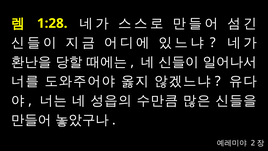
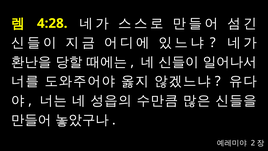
1:28: 1:28 -> 4:28 (52, 23)
